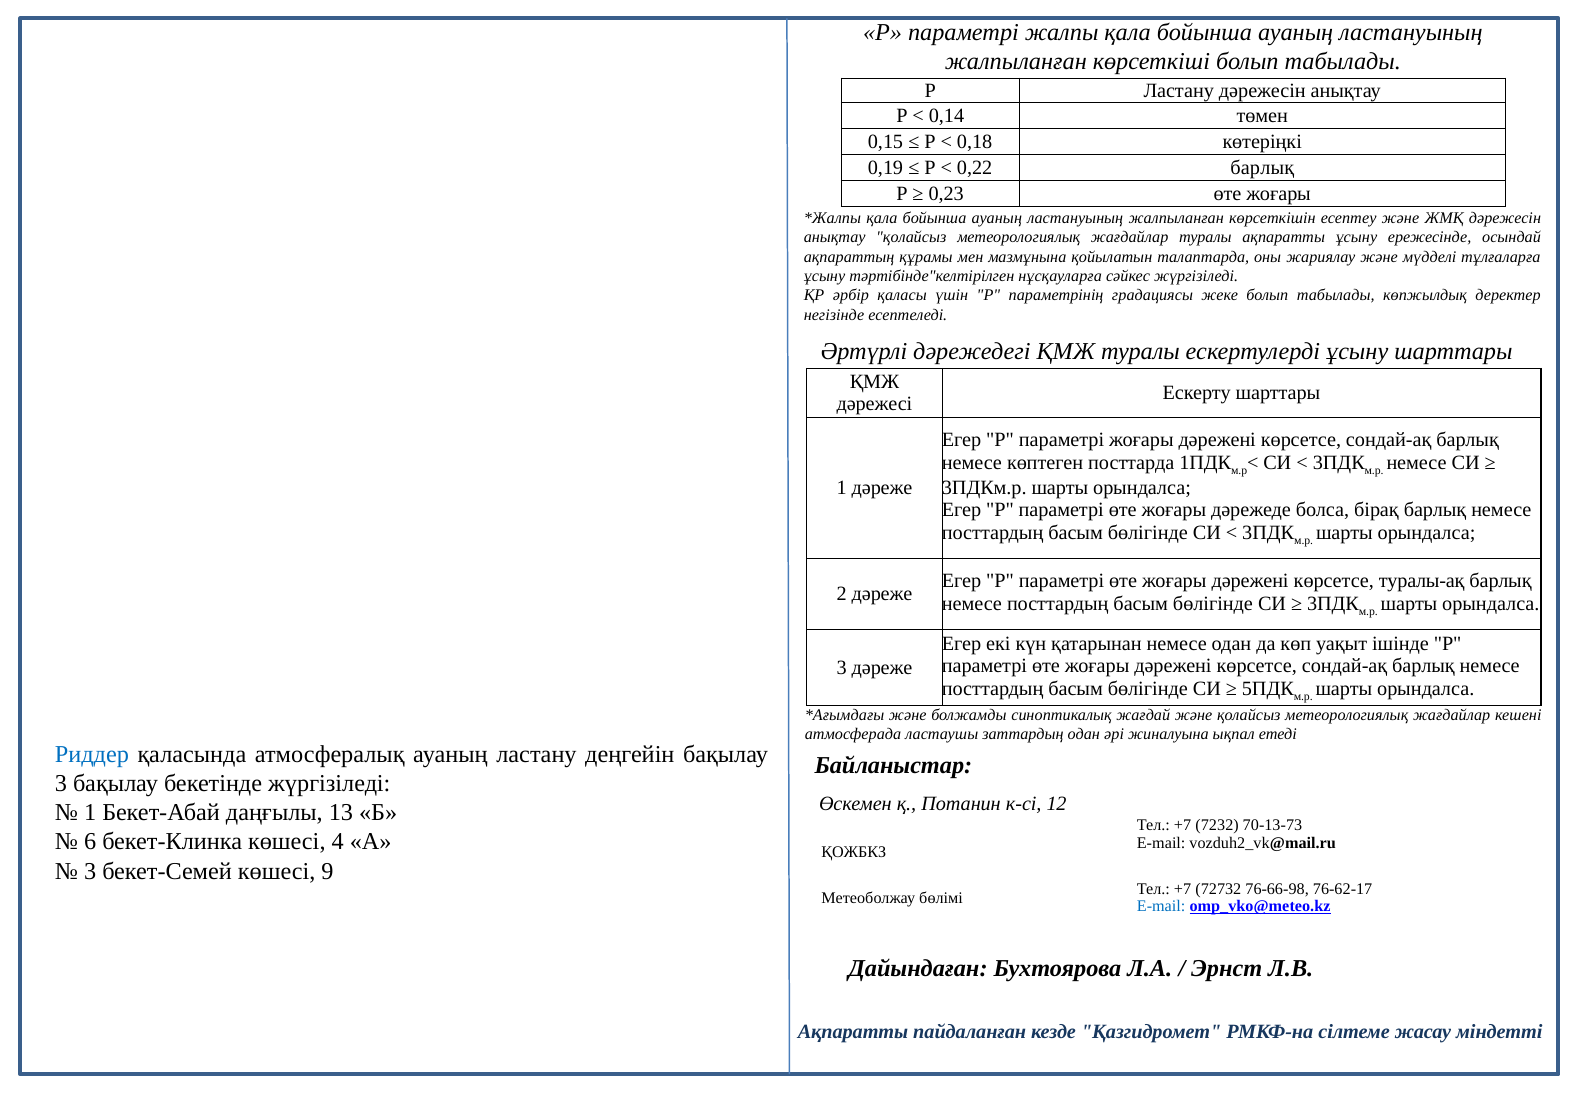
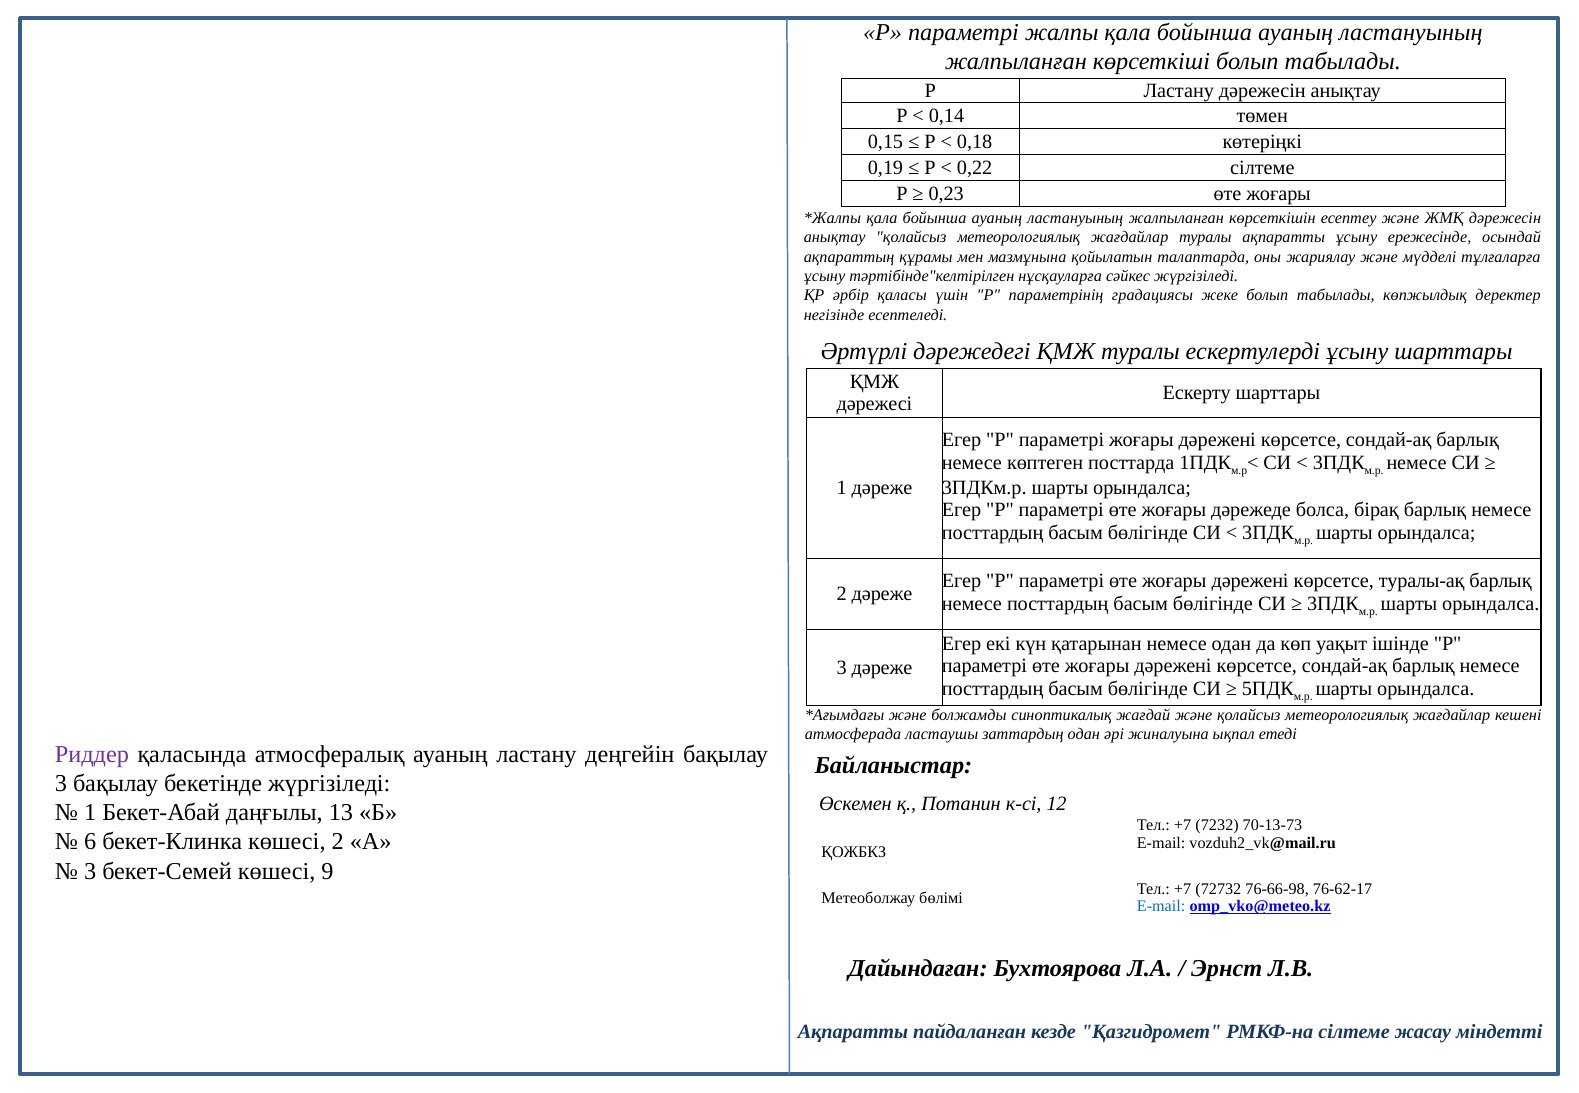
0,22 барлық: барлық -> сілтеме (1262, 168)
Риддер colour: blue -> purple (92, 755)
көшесі 4: 4 -> 2 (338, 842)
